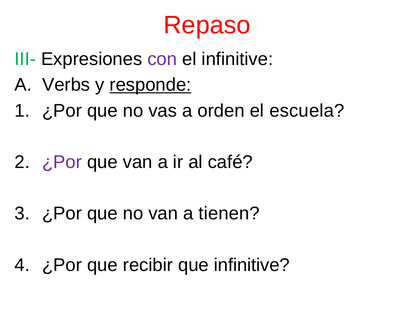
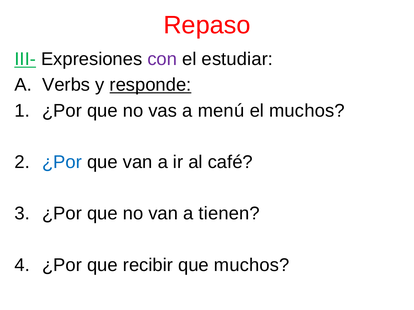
III- underline: none -> present (25, 59)
el infinitive: infinitive -> estudiar (237, 59)
orden: orden -> menú (221, 111)
el escuela: escuela -> muchos (307, 111)
¿Por colour: purple -> blue (62, 162)
que infinitive: infinitive -> muchos (252, 265)
